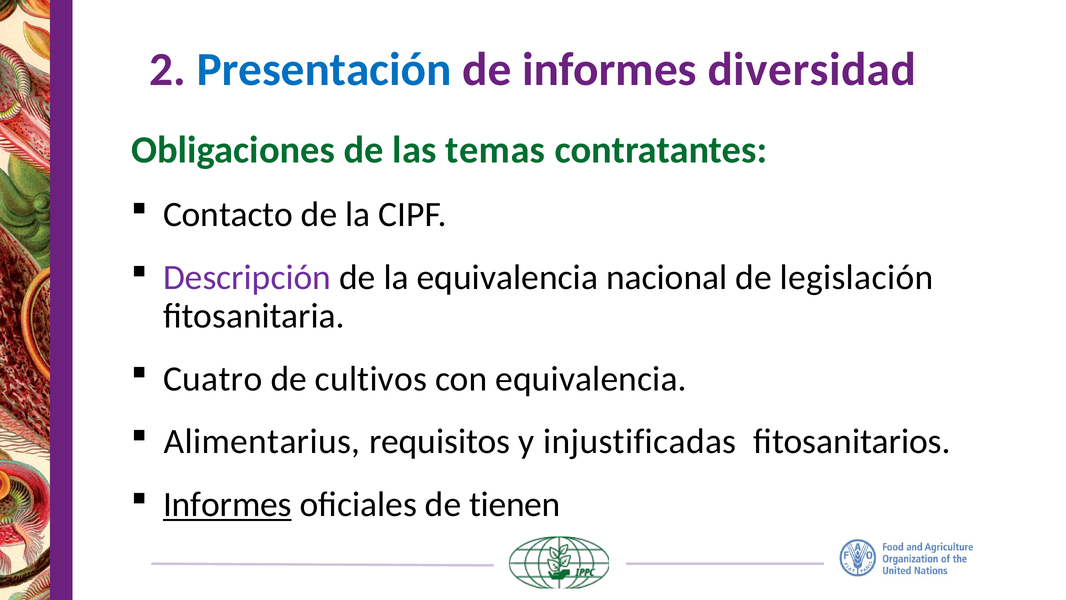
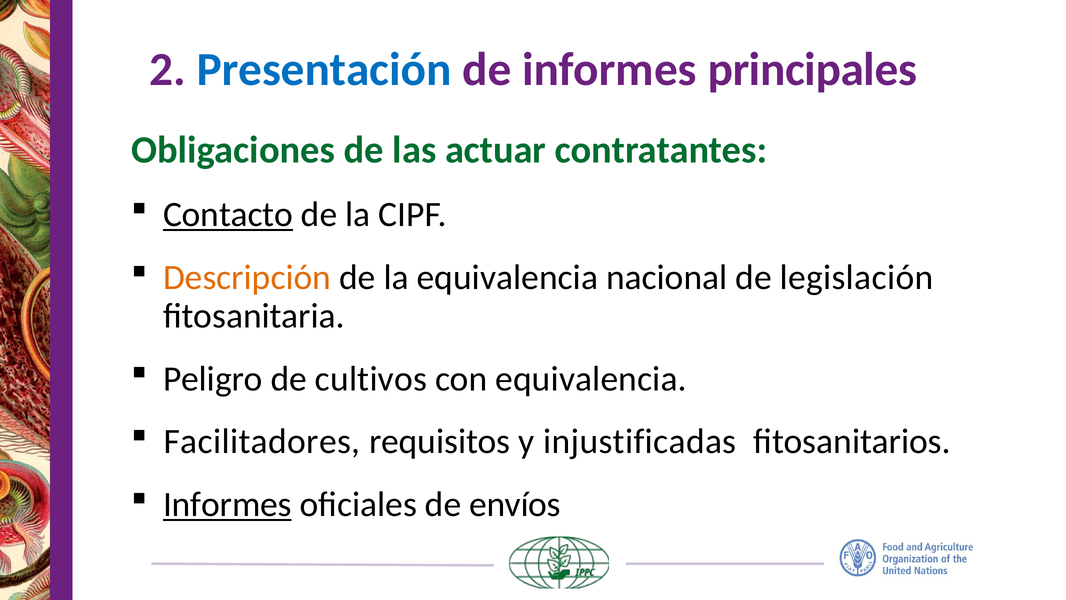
diversidad: diversidad -> principales (812, 70)
temas: temas -> actuar (496, 150)
Contacto underline: none -> present (228, 215)
Descripción colour: purple -> orange (247, 277)
Cuatro: Cuatro -> Peligro (213, 379)
Alimentarius: Alimentarius -> Facilitadores (262, 441)
tienen: tienen -> envíos (515, 504)
